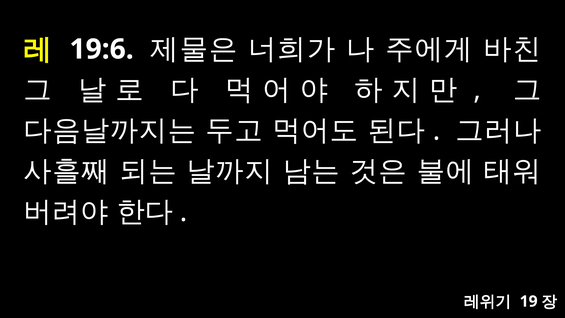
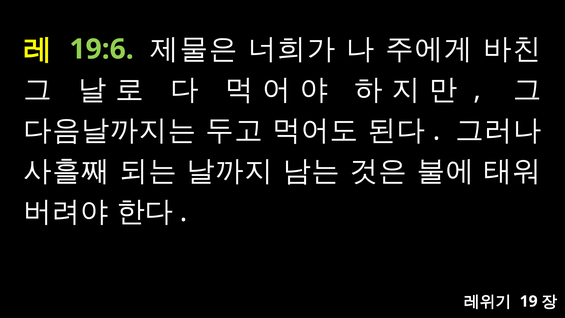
19:6 colour: white -> light green (102, 49)
